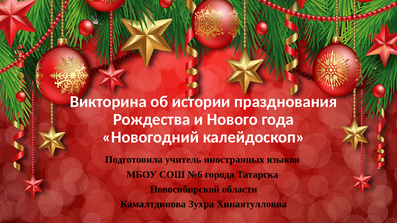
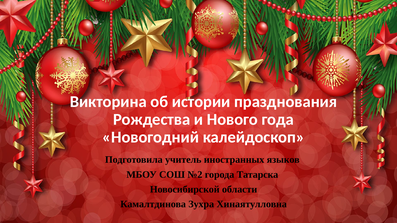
№6: №6 -> №2 (195, 175)
